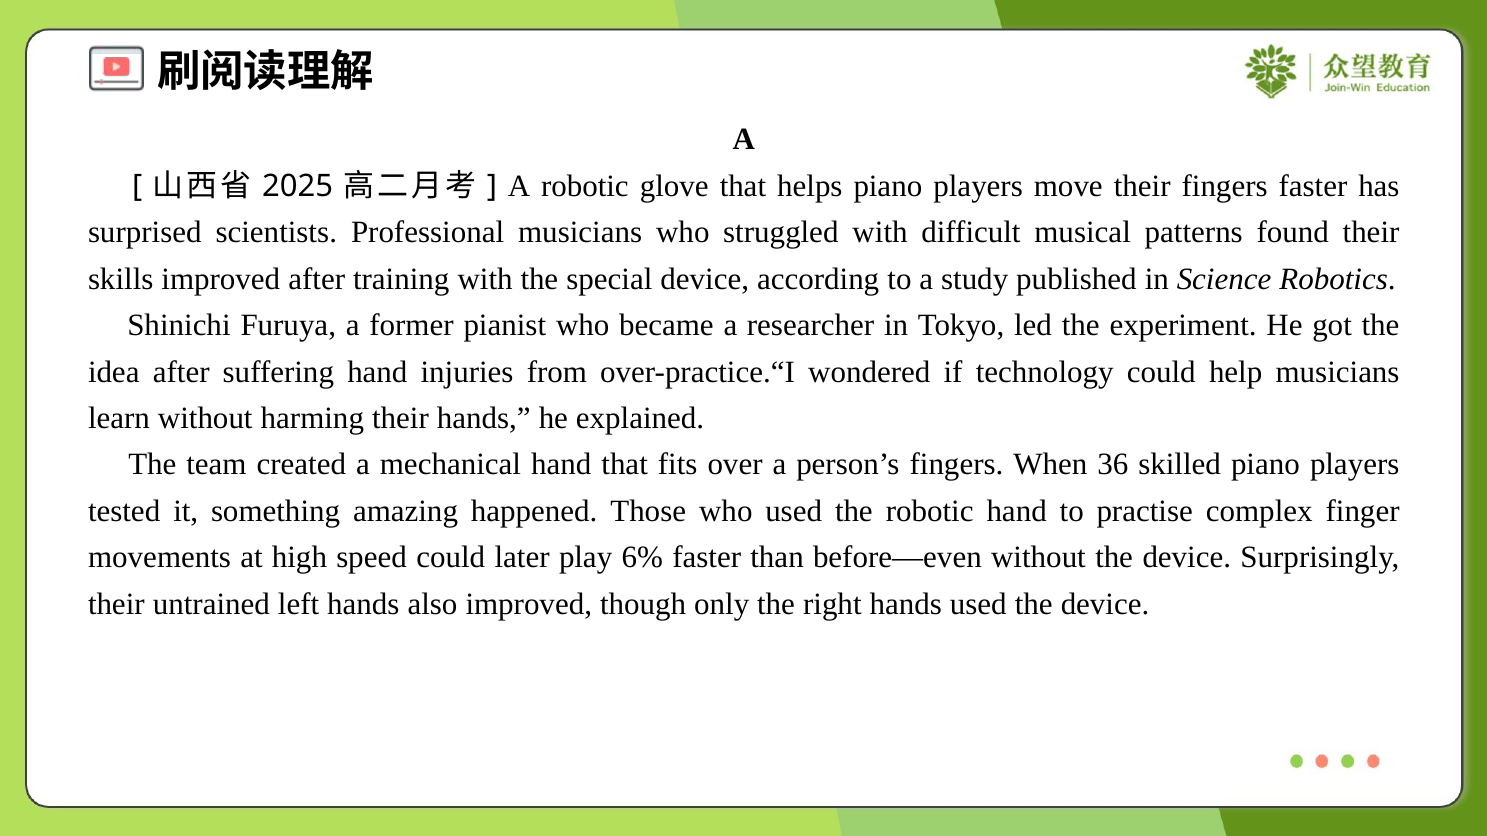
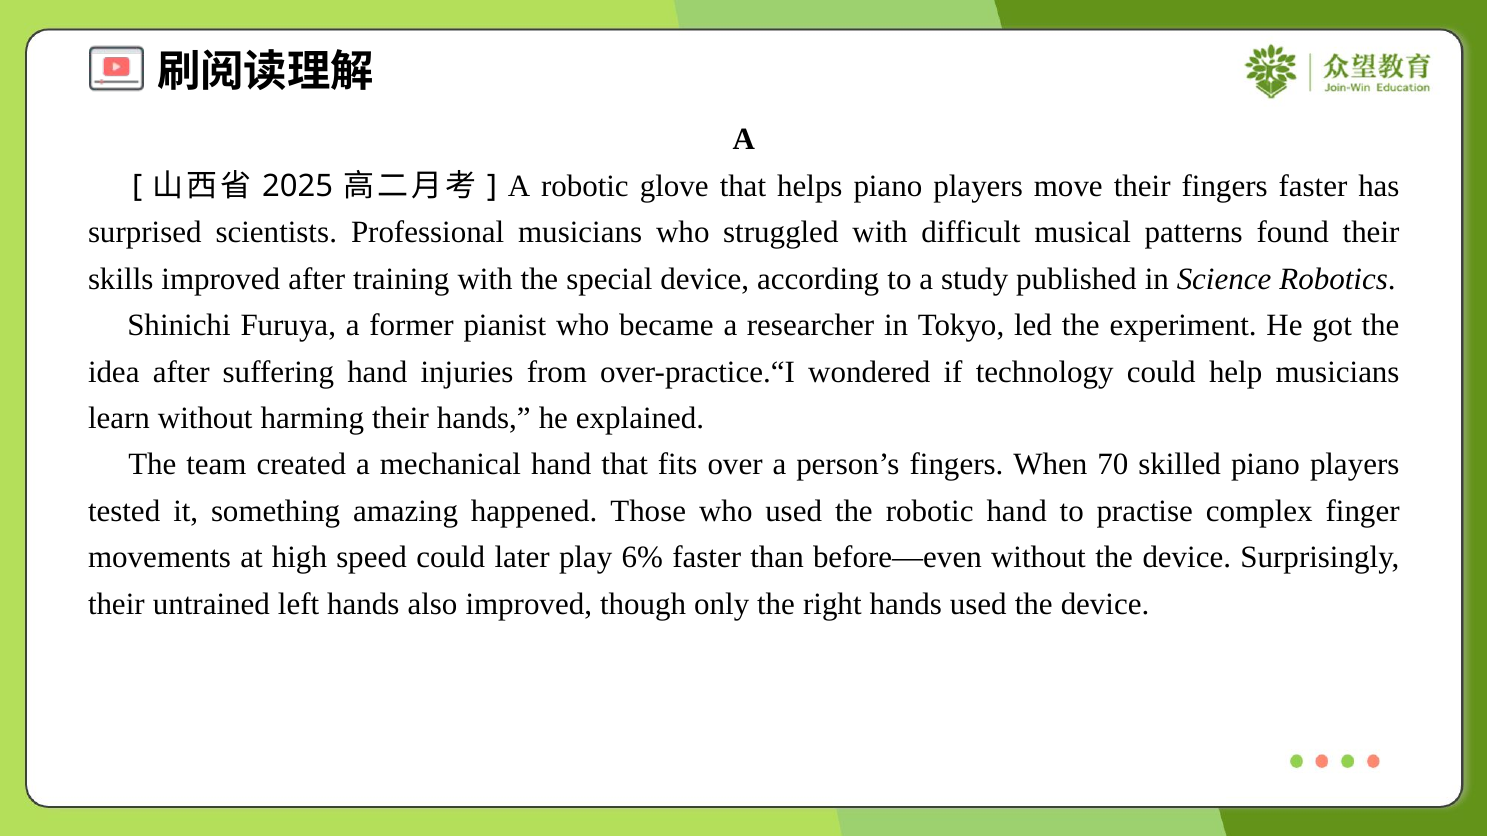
36: 36 -> 70 (1113, 465)
